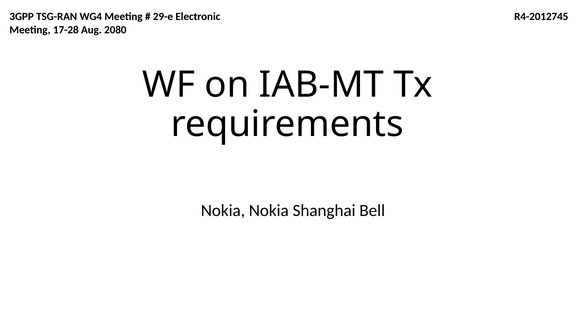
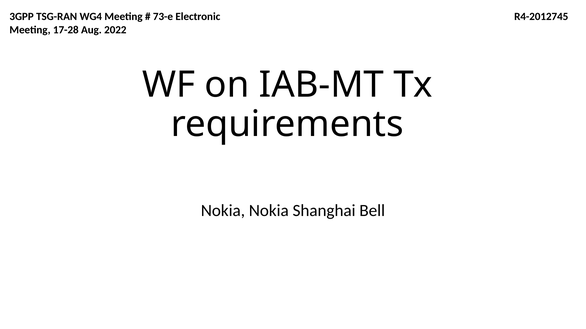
29-e: 29-e -> 73-e (163, 17)
2080: 2080 -> 2022 (115, 30)
